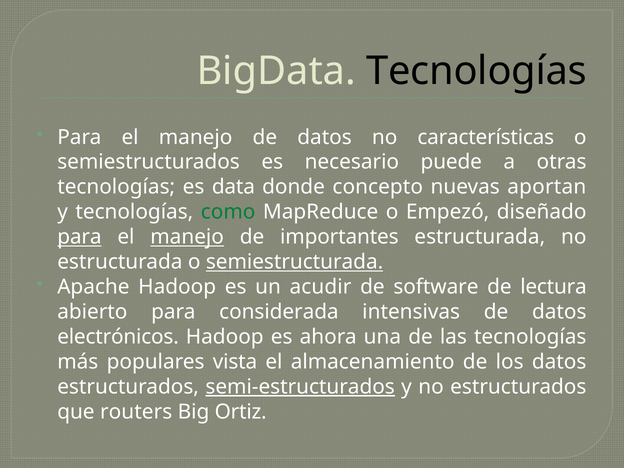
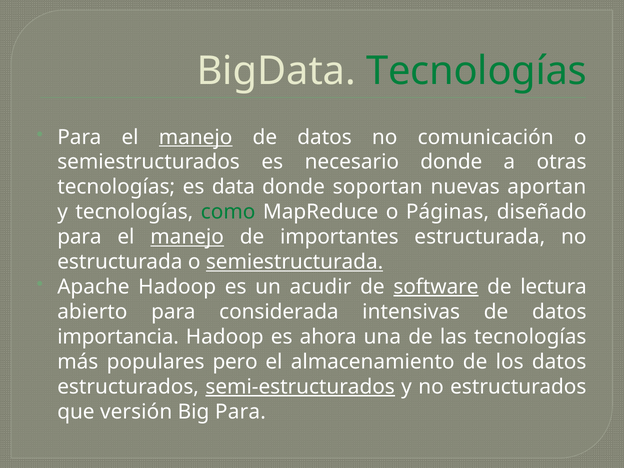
Tecnologías colour: black -> green (477, 71)
manejo underline: none -> present (196, 137)
características: características -> comunicación (486, 137)
necesario puede: puede -> donde (451, 162)
concepto: concepto -> soportan (378, 187)
Empezó: Empezó -> Páginas (448, 212)
para underline: present -> none (79, 237)
software underline: none -> present (436, 287)
electrónicos: electrónicos -> importancia (118, 337)
vista: vista -> pero (235, 362)
routers: routers -> versión (136, 412)
Big Ortiz: Ortiz -> Para (240, 412)
